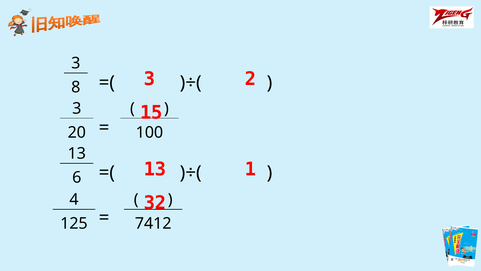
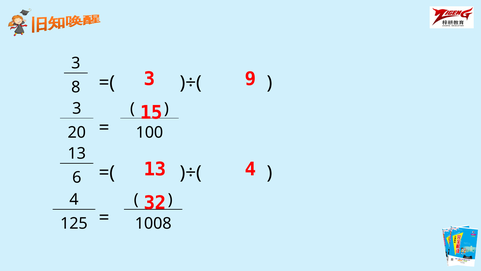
2: 2 -> 9 (250, 79)
13 1: 1 -> 4 (250, 169)
7412: 7412 -> 1008 (153, 223)
